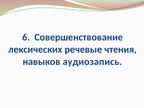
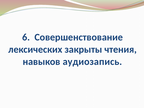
речевые: речевые -> закрыты (83, 49)
